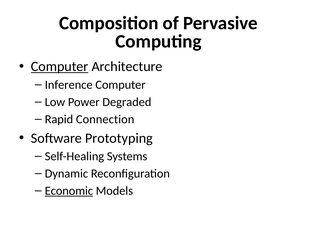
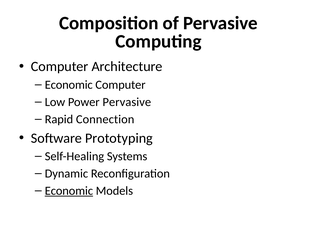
Computer underline: present -> none (60, 67)
Inference: Inference -> Economic (69, 85)
Power Degraded: Degraded -> Pervasive (127, 102)
